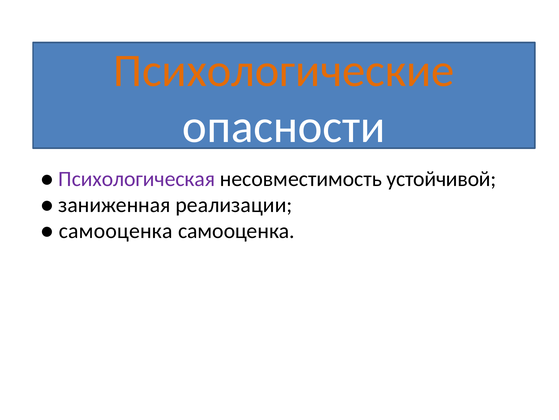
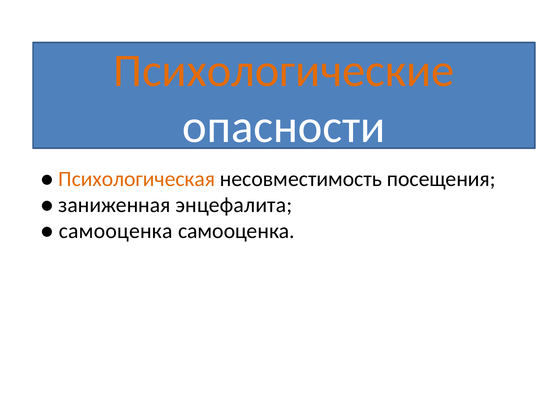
Психологическая colour: purple -> orange (137, 179)
устойчивой: устойчивой -> посещения (441, 179)
реализации: реализации -> энцефалита (234, 205)
